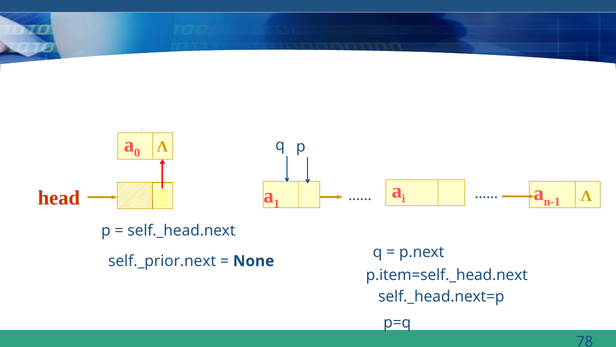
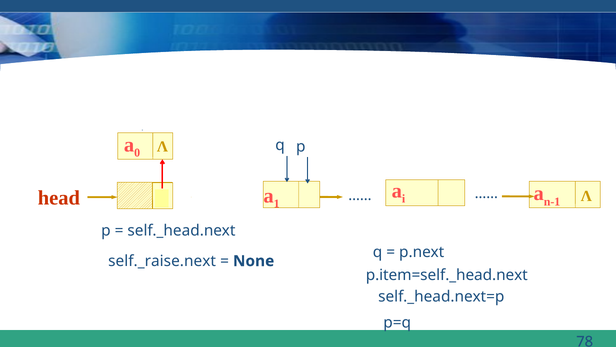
self._prior.next: self._prior.next -> self._raise.next (162, 261)
